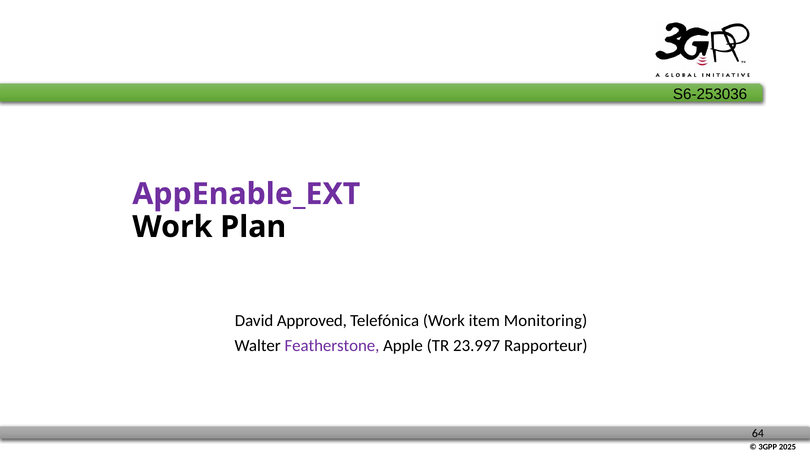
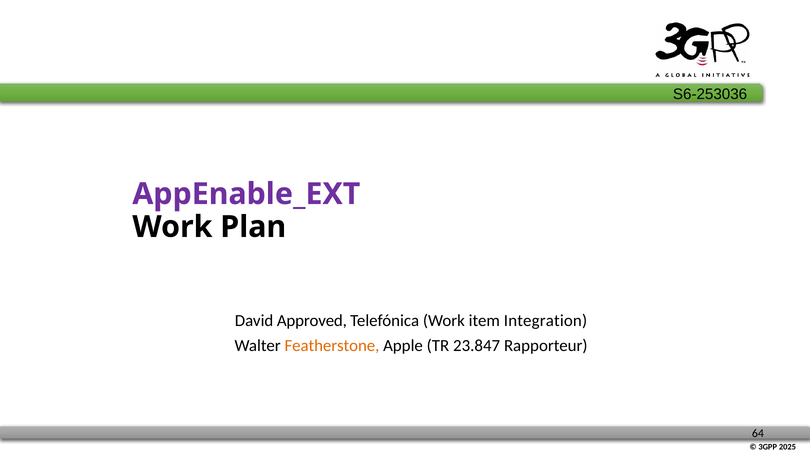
Monitoring: Monitoring -> Integration (545, 320)
Featherstone colour: purple -> orange (332, 345)
23.997: 23.997 -> 23.847 (477, 345)
